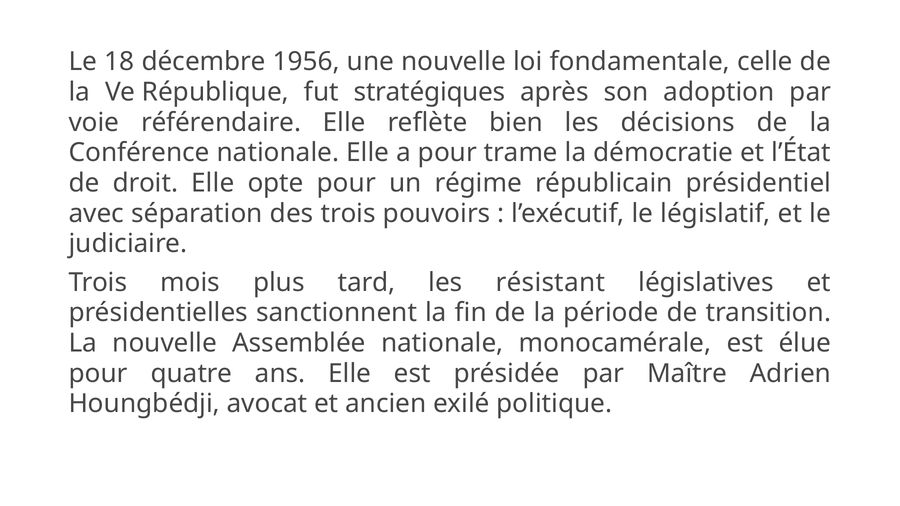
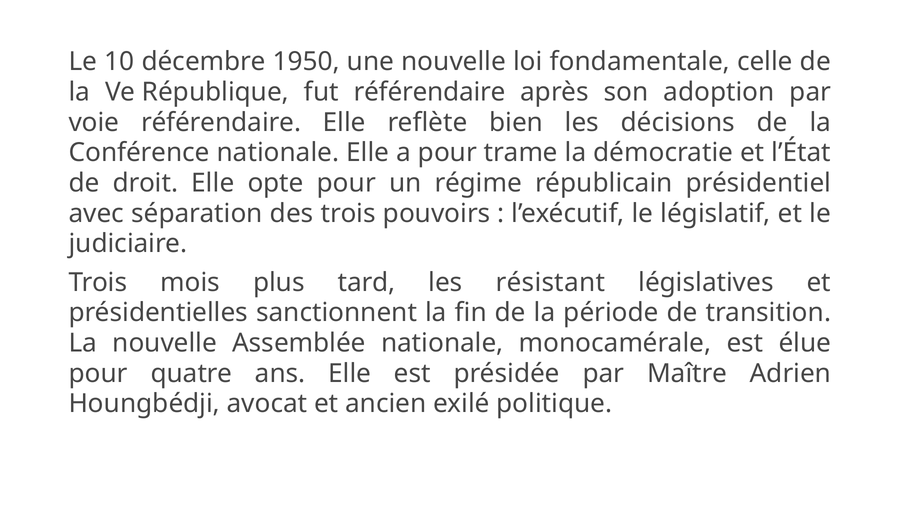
18: 18 -> 10 (119, 62)
1956: 1956 -> 1950 (306, 62)
fut stratégiques: stratégiques -> référendaire (430, 92)
